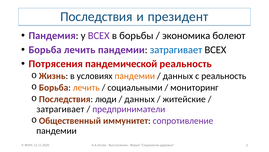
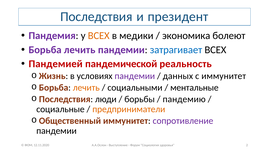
ВСЕХ colour: purple -> orange (99, 35)
борьбы: борьбы -> медики (136, 35)
Потрясения: Потрясения -> Пандемией (56, 64)
пандемии colour: orange -> purple (135, 76)
с реальность: реальность -> иммунитет (224, 76)
мониторинг: мониторинг -> ментальные (194, 87)
данных: данных -> борьбы (140, 99)
житейские: житейские -> пандемию (184, 99)
затрагивает: затрагивает -> социальные (60, 109)
предприниматели colour: purple -> orange (129, 109)
